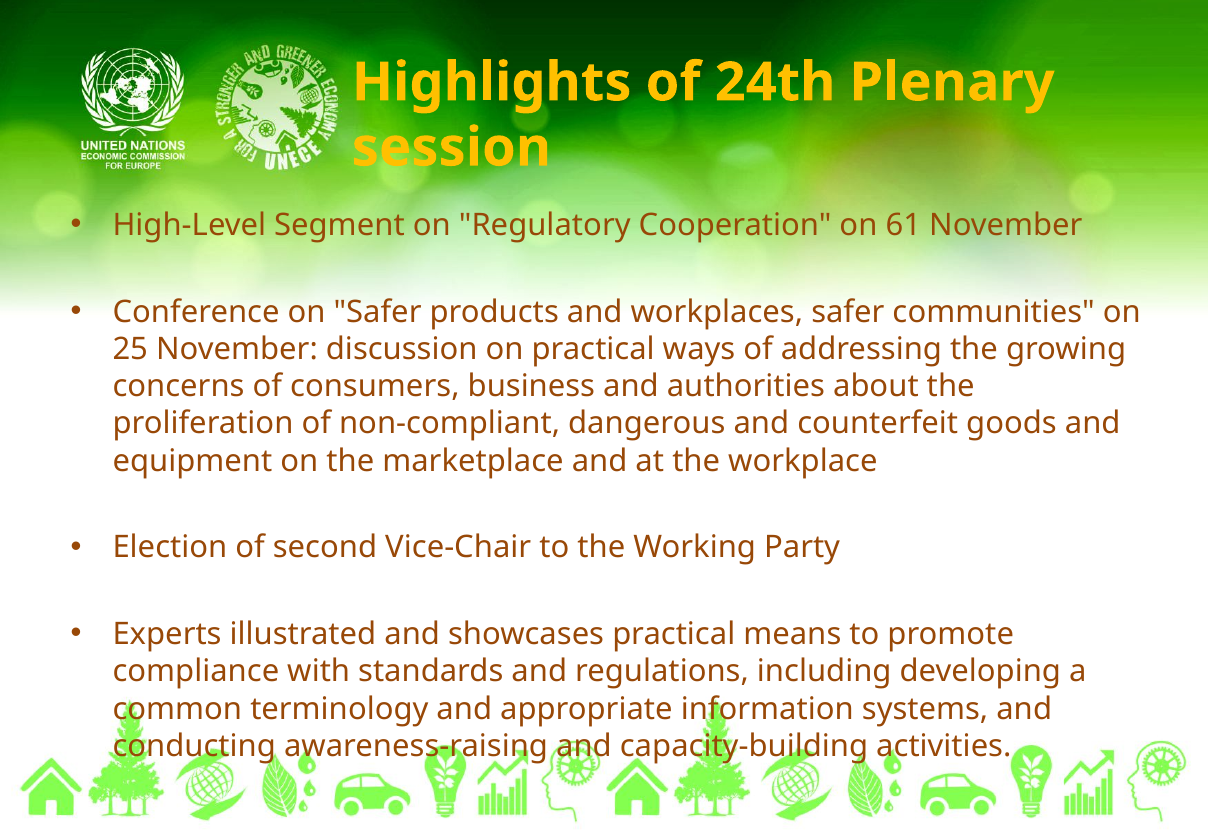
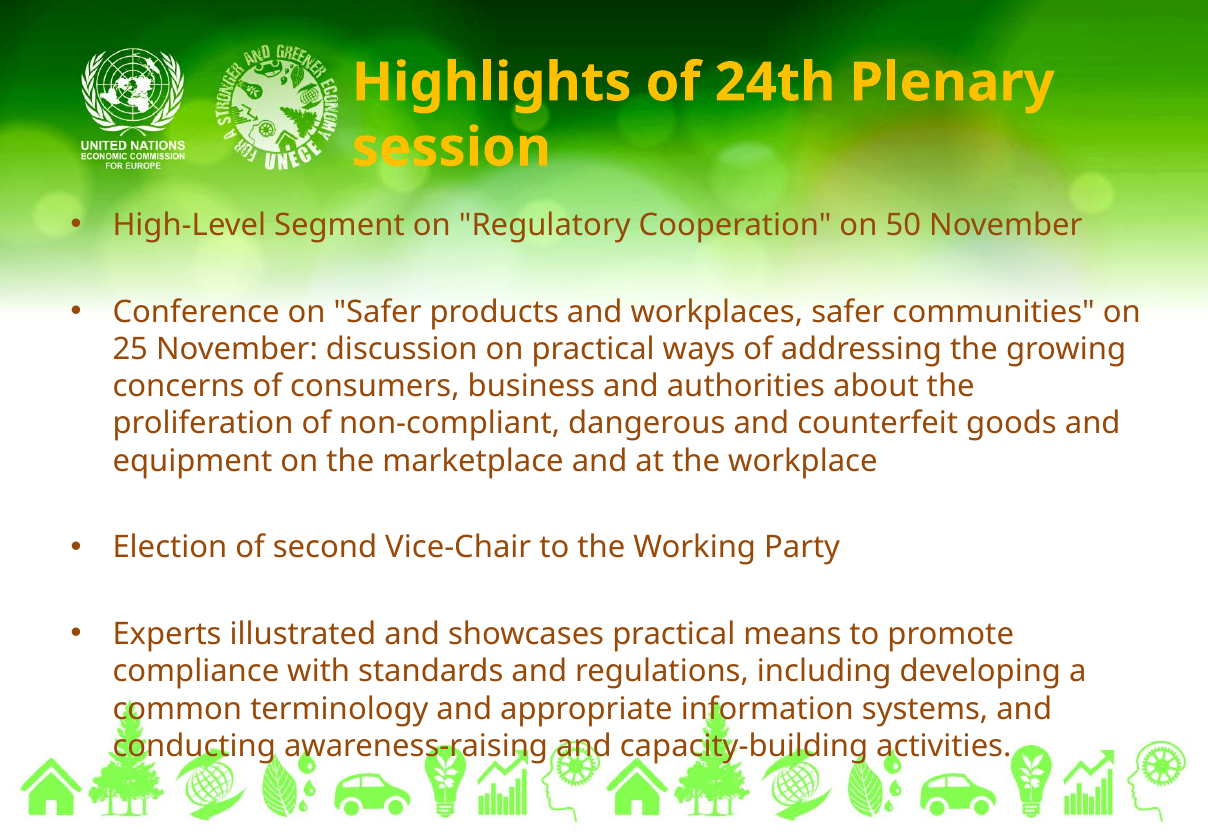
61: 61 -> 50 (903, 225)
